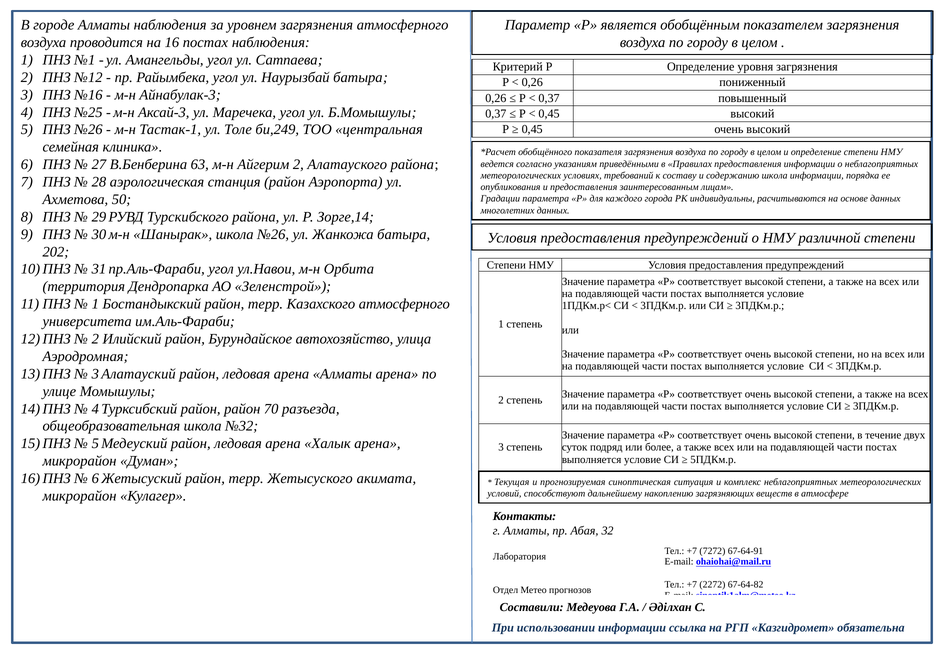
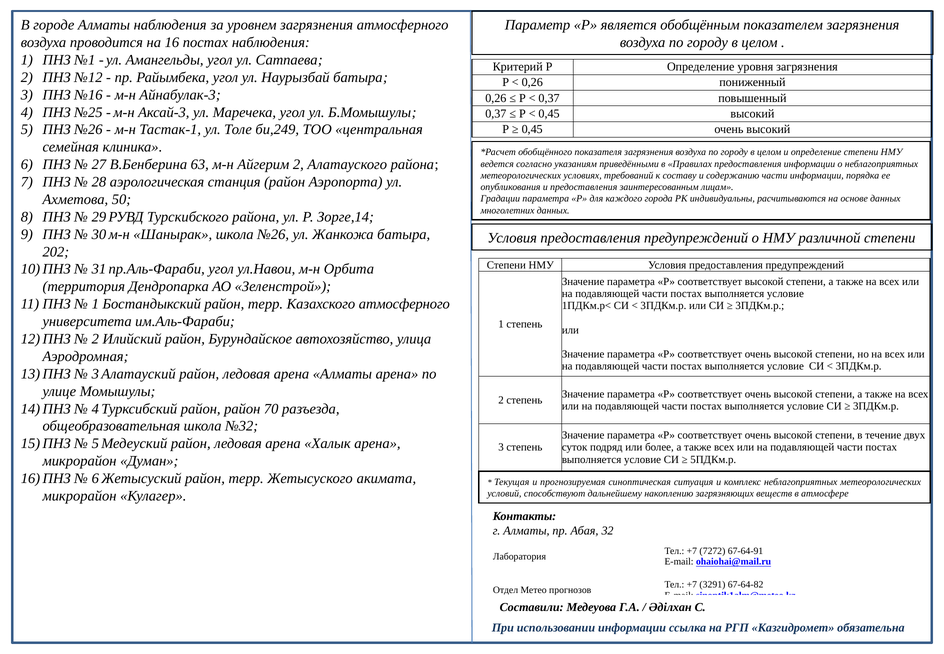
содержанию школа: школа -> части (775, 175)
2272: 2272 -> 3291 (712, 584)
